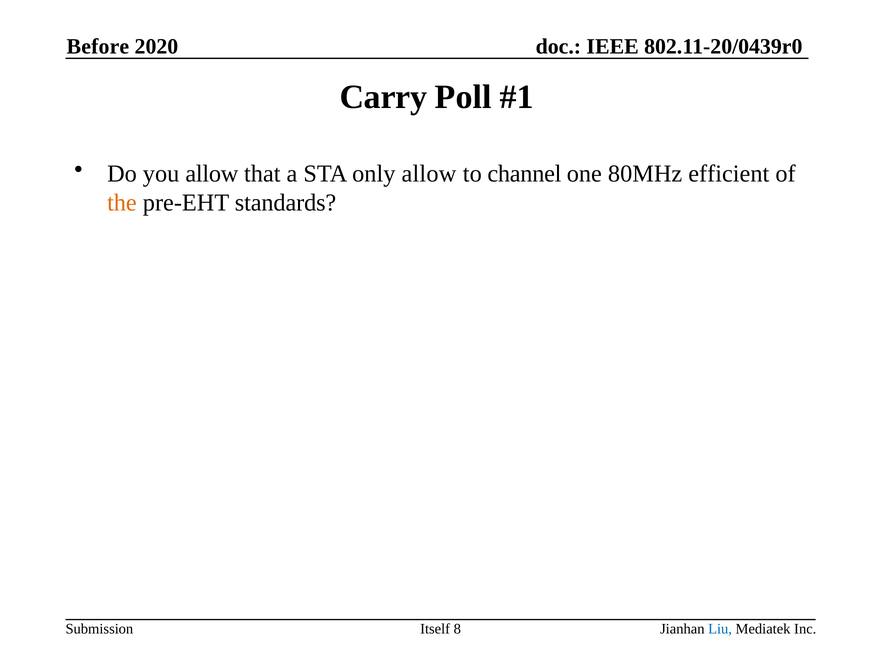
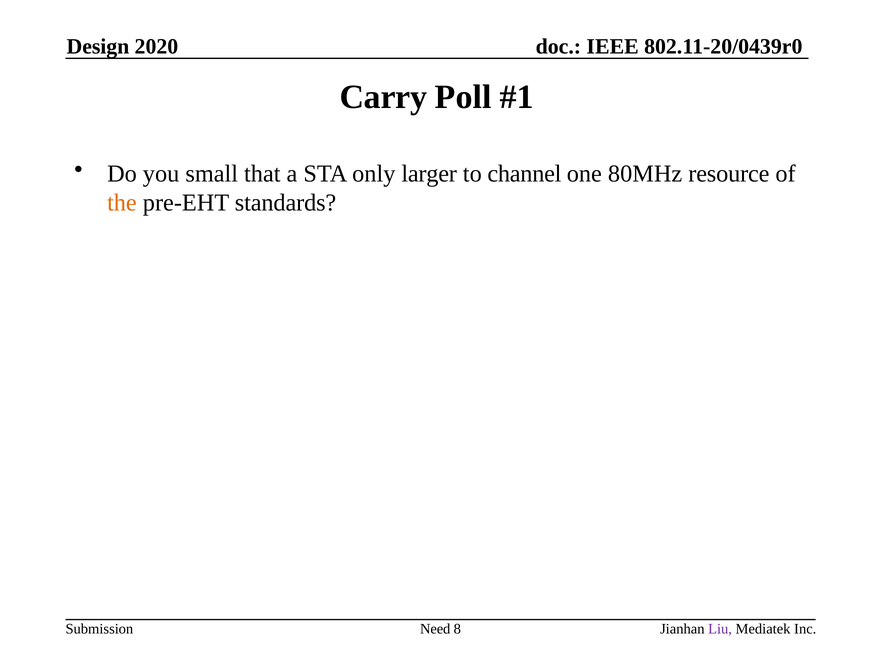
Before: Before -> Design (98, 47)
you allow: allow -> small (212, 174)
only allow: allow -> larger (429, 174)
efficient: efficient -> resource (729, 174)
Itself: Itself -> Need (435, 629)
Liu colour: blue -> purple (720, 629)
